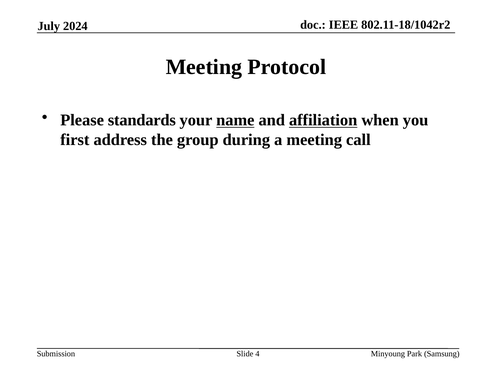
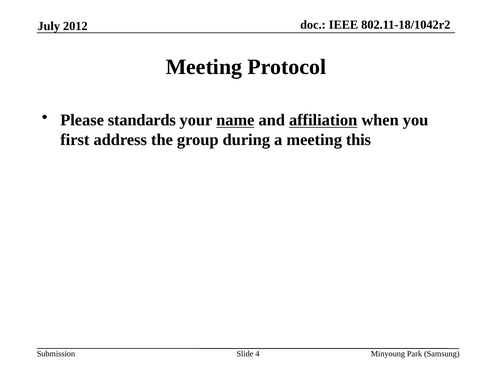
2024: 2024 -> 2012 (75, 26)
call: call -> this (358, 140)
